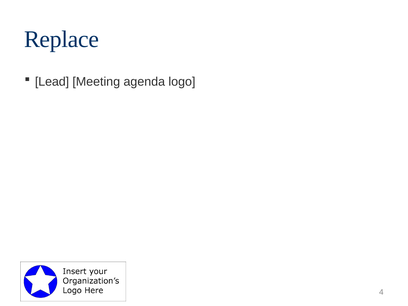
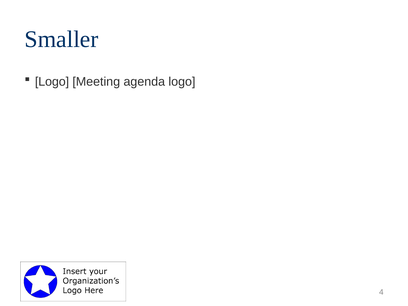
Replace: Replace -> Smaller (61, 39)
Lead: Lead -> Logo (52, 82)
